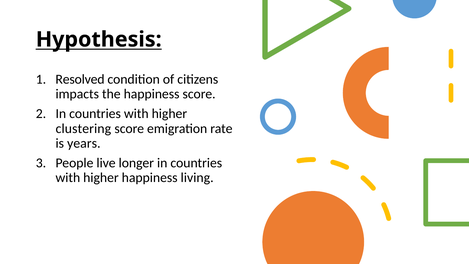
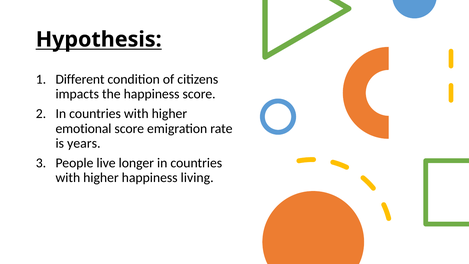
Resolved: Resolved -> Different (80, 79)
clustering: clustering -> emotional (83, 128)
